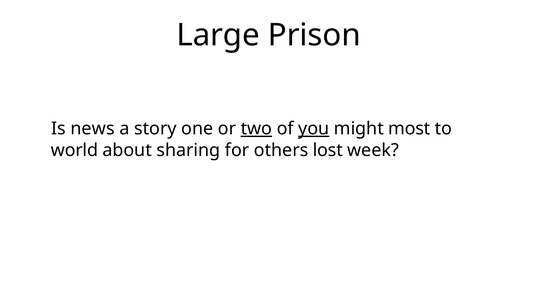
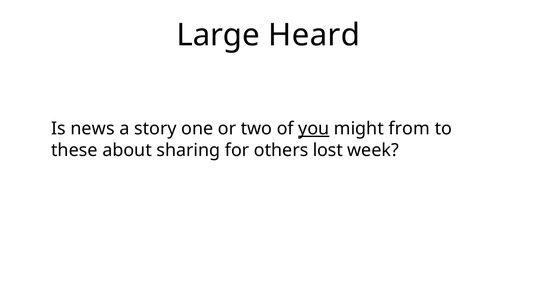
Prison: Prison -> Heard (314, 35)
two underline: present -> none (256, 129)
most: most -> from (409, 129)
world: world -> these (74, 150)
